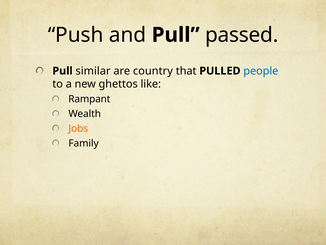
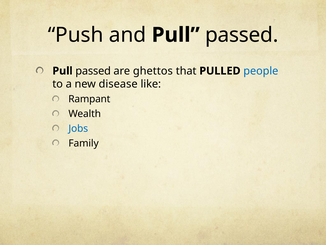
similar: similar -> passed (93, 71)
country: country -> ghettos (153, 71)
ghettos: ghettos -> disease (118, 84)
Jobs colour: orange -> blue (78, 128)
